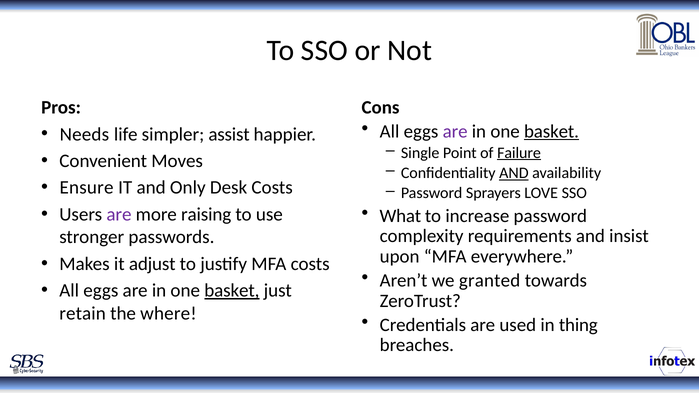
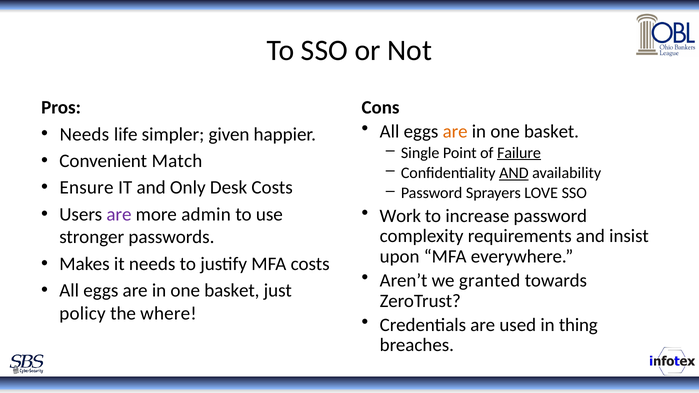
are colour: purple -> orange (455, 131)
basket underline: present -> none (551, 131)
assist: assist -> given (229, 134)
Moves: Moves -> Match (177, 161)
What: What -> Work (400, 216)
raising: raising -> admin (206, 214)
it adjust: adjust -> needs (152, 264)
basket underline: present -> none (232, 291)
retain: retain -> policy (83, 313)
